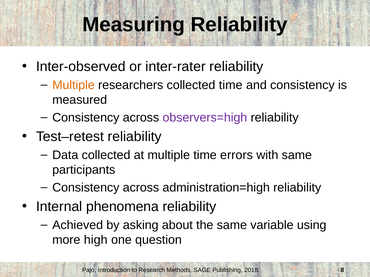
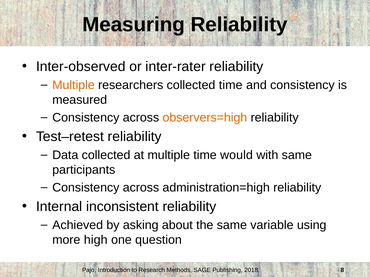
observers=high colour: purple -> orange (205, 118)
errors: errors -> would (236, 155)
phenomena: phenomena -> inconsistent (122, 207)
